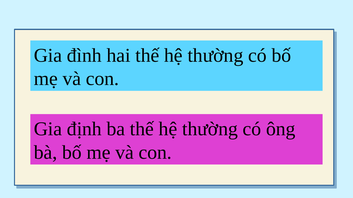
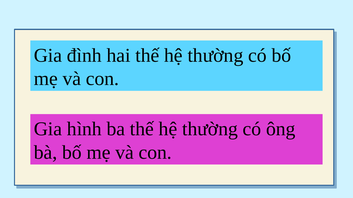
định: định -> hình (84, 129)
